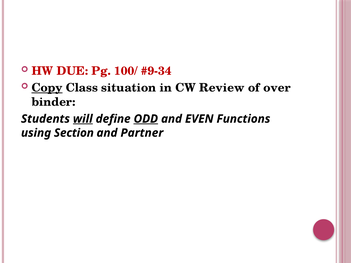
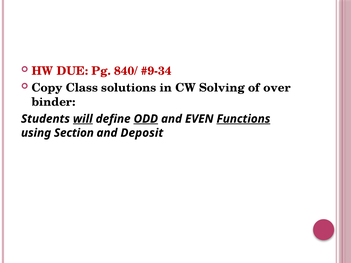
100/: 100/ -> 840/ (126, 71)
Copy underline: present -> none (47, 88)
situation: situation -> solutions (129, 88)
Review: Review -> Solving (222, 88)
Functions underline: none -> present (243, 119)
Partner: Partner -> Deposit (142, 133)
